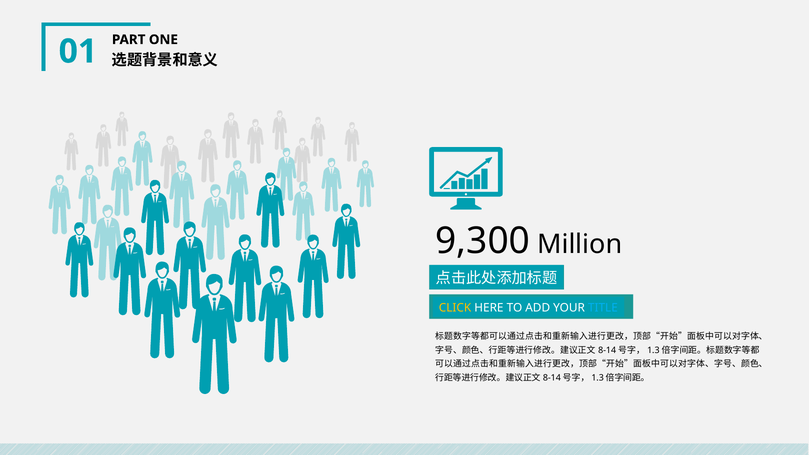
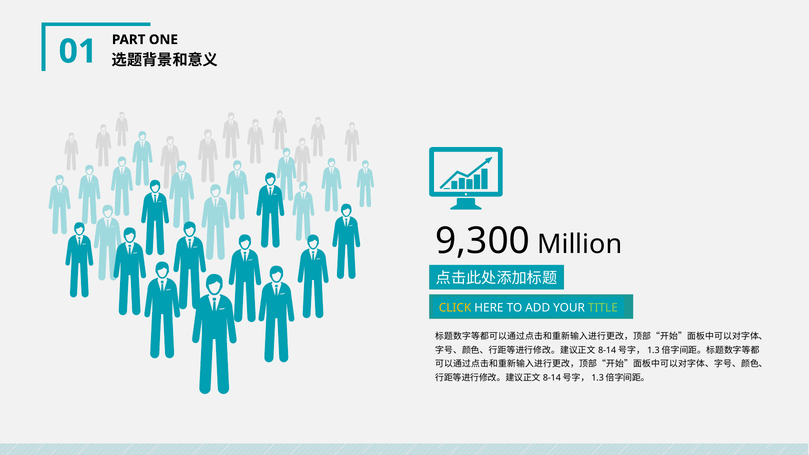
TITLE colour: light blue -> light green (603, 308)
